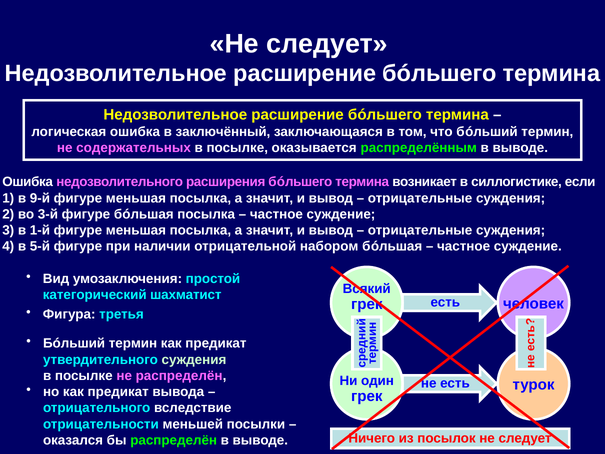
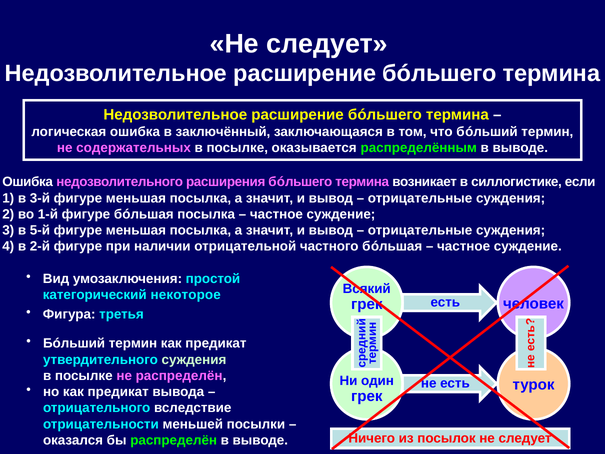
9-й: 9-й -> 3-й (40, 198)
3-й: 3-й -> 1-й (48, 214)
1-й: 1-й -> 5-й (40, 230)
5-й: 5-й -> 2-й (40, 246)
набором: набором -> частного (329, 246)
шахматист: шахматист -> некоторое (186, 295)
